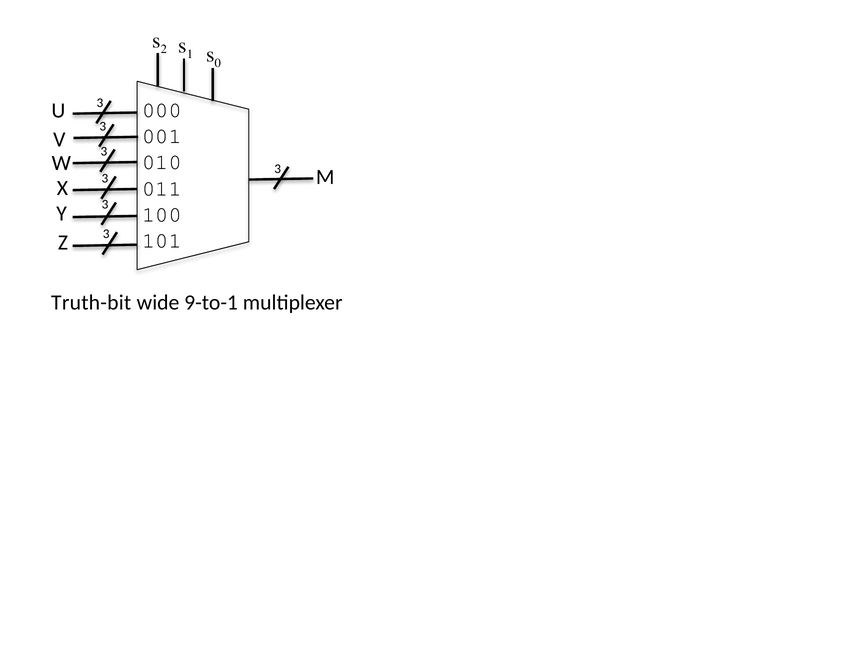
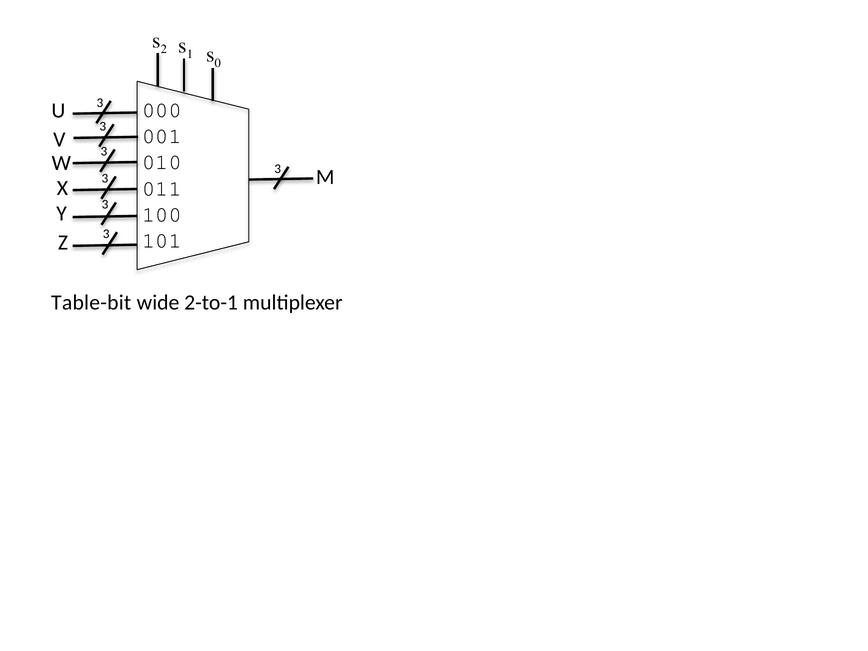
Truth-bit: Truth-bit -> Table-bit (91, 303)
9-to-1: 9-to-1 -> 2-to-1 (211, 303)
